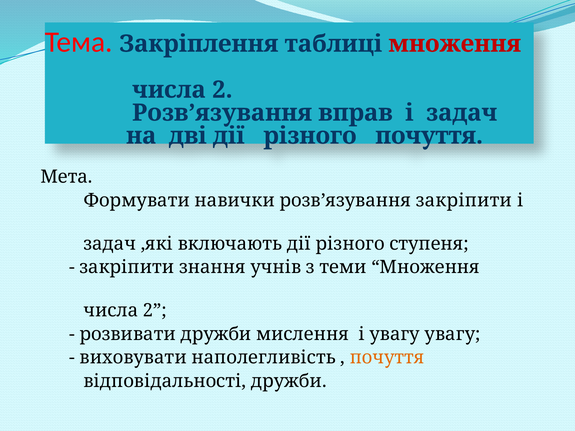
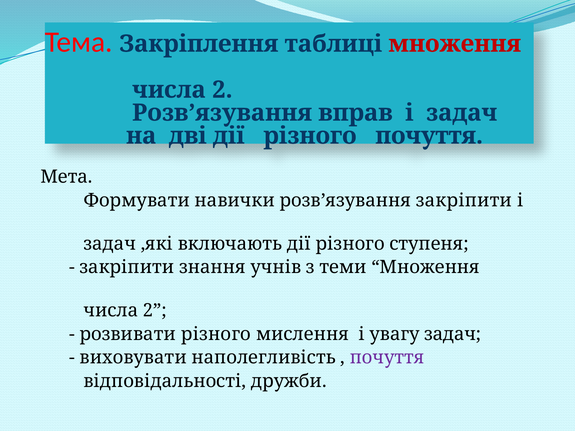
розвивати дружби: дружби -> різного (216, 334)
увагу увагу: увагу -> задач (453, 334)
почуття colour: orange -> purple (387, 358)
